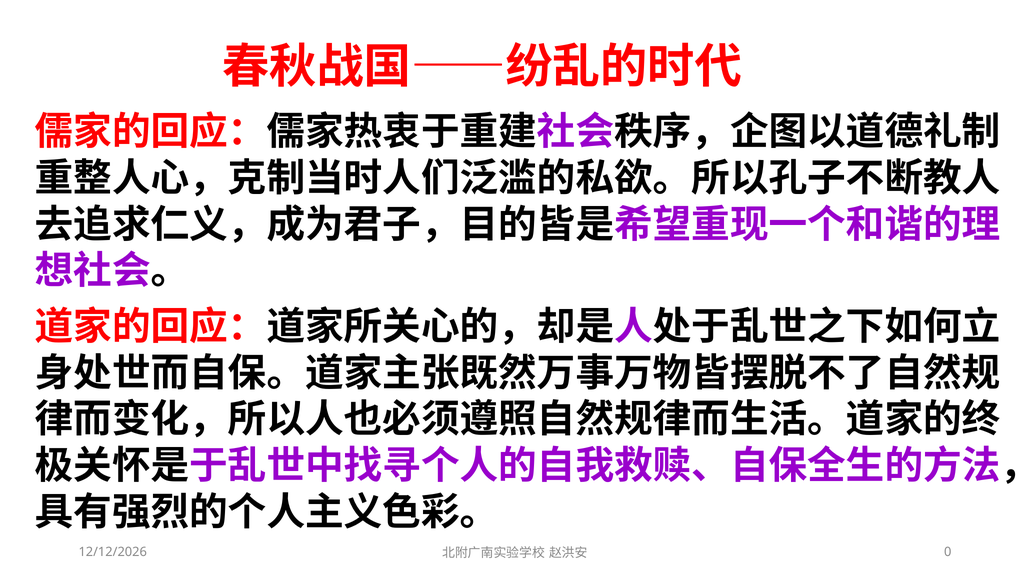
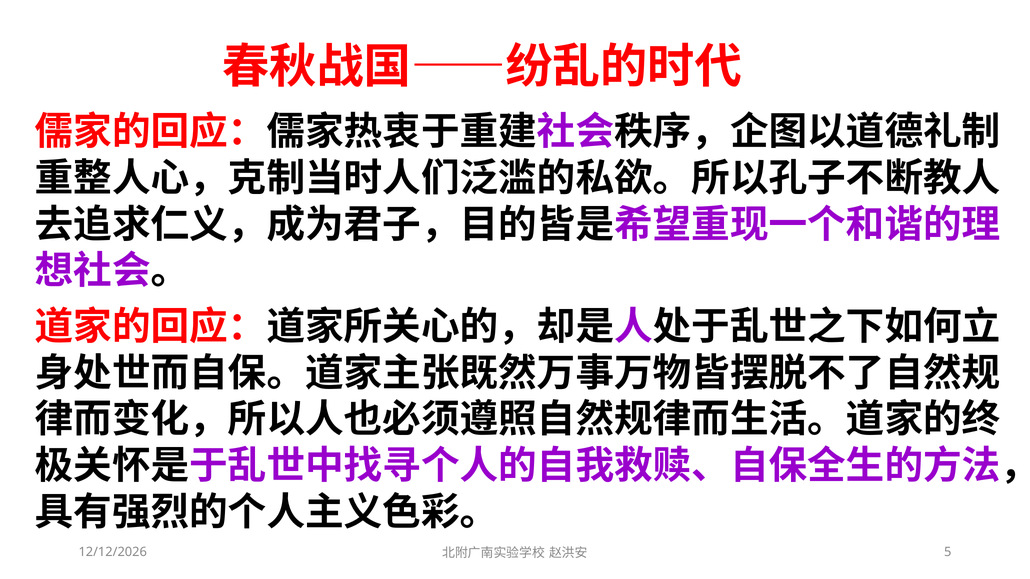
0: 0 -> 5 (948, 552)
